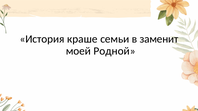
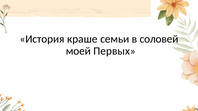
заменит: заменит -> соловей (159, 39)
Родной: Родной -> Первых (115, 51)
